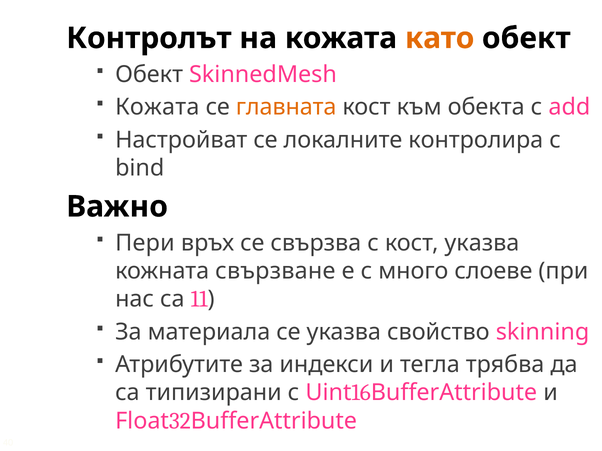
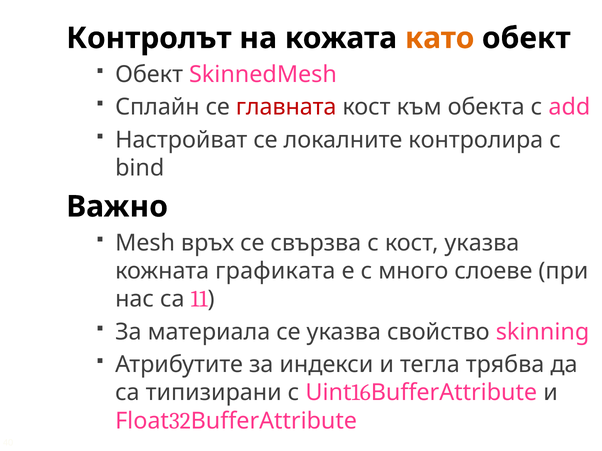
Кожата: Кожата -> Сплайн (157, 107)
главната colour: orange -> red (286, 107)
Пери: Пери -> Mesh (145, 243)
свързване: свързване -> графиката (275, 271)
